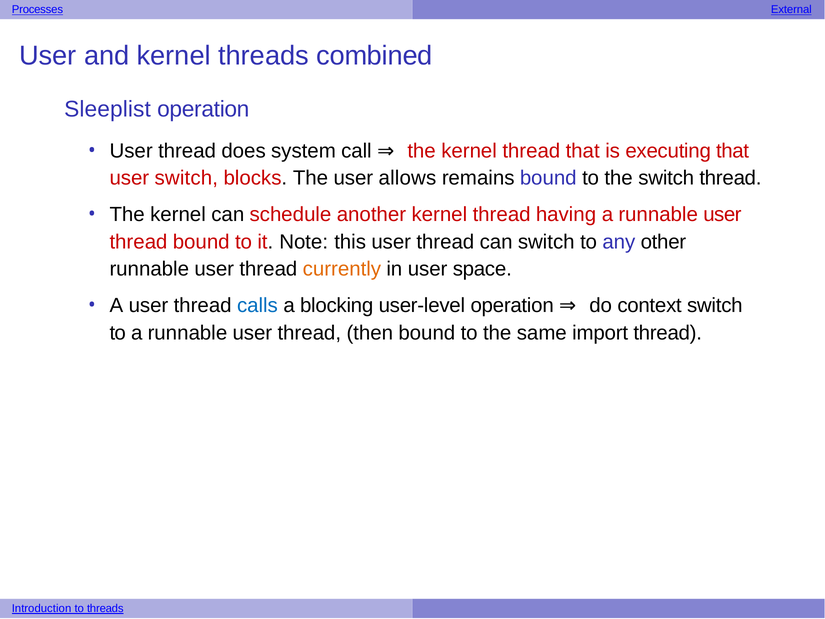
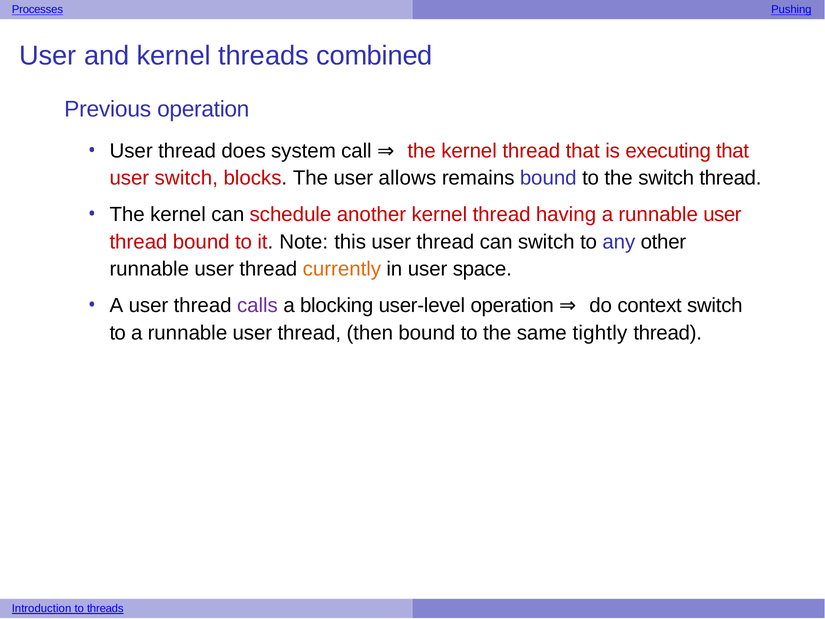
External: External -> Pushing (791, 10)
Sleeplist: Sleeplist -> Previous (108, 109)
calls colour: blue -> purple (257, 306)
import: import -> tightly (600, 333)
